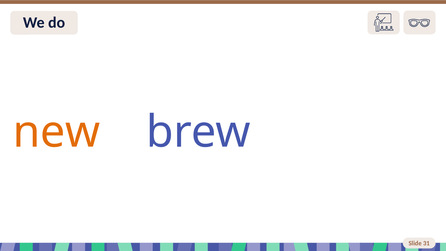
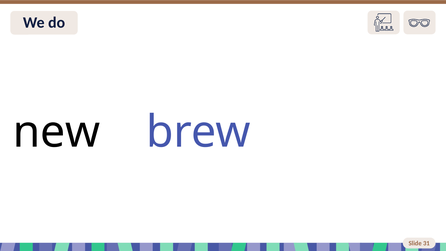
new colour: orange -> black (57, 132)
